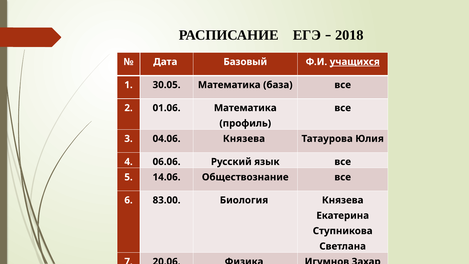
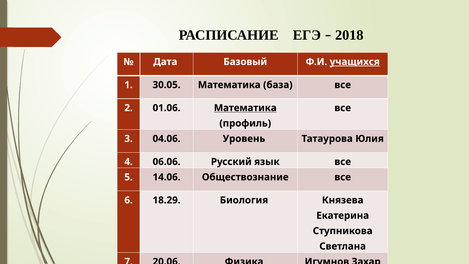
Математика underline: none -> present (245, 108)
04.06 Князева: Князева -> Уровень (244, 139)
83.00: 83.00 -> 18.29 (167, 200)
